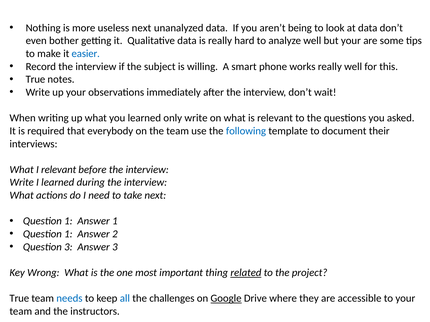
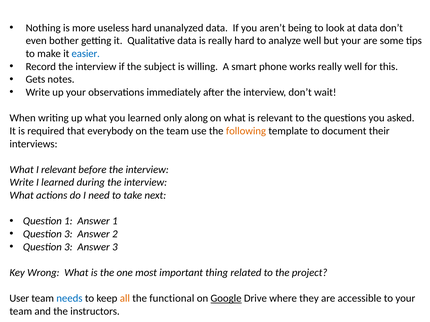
useless next: next -> hard (142, 28)
True: True -> Gets (35, 80)
only write: write -> along (196, 118)
following colour: blue -> orange (246, 131)
1: 1 -> 3 (68, 234)
related underline: present -> none (246, 273)
True: True -> User (19, 299)
all colour: blue -> orange (125, 299)
challenges: challenges -> functional (172, 299)
